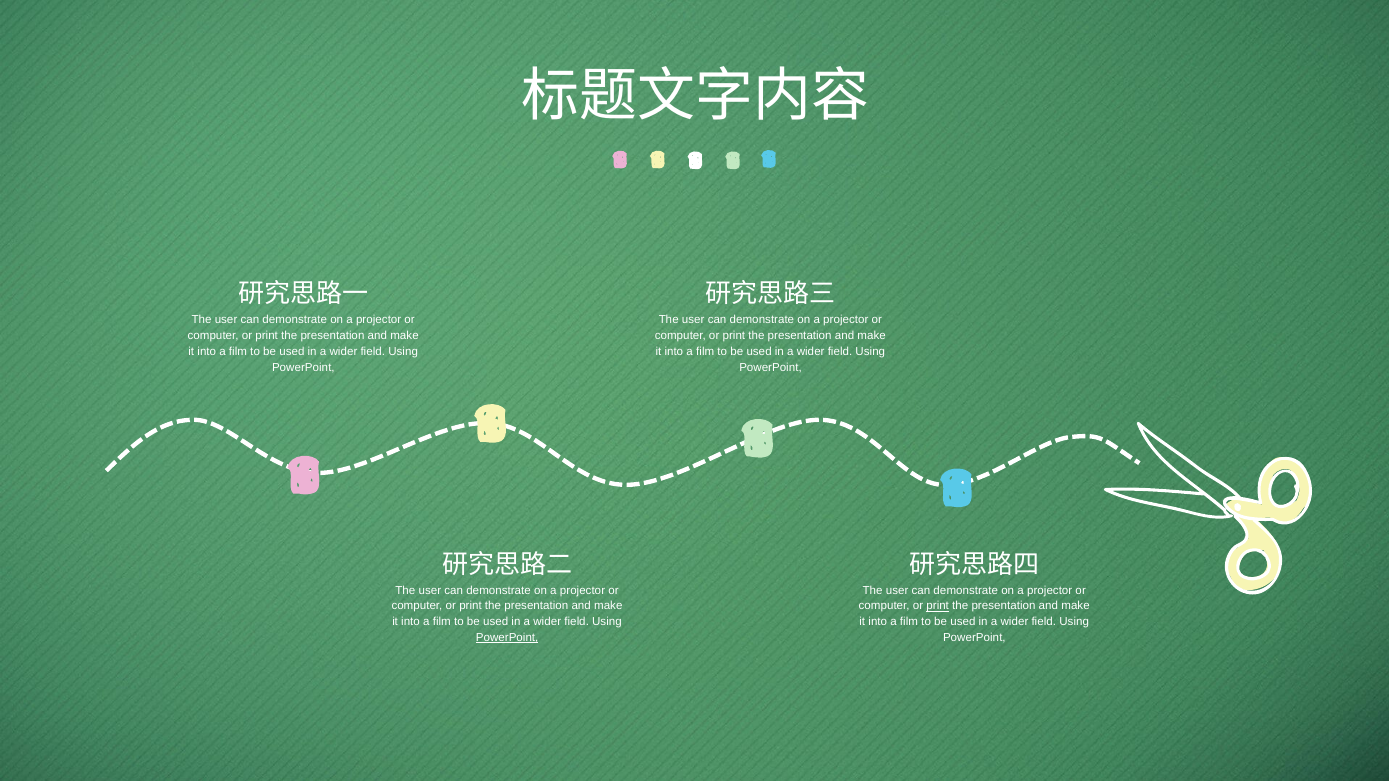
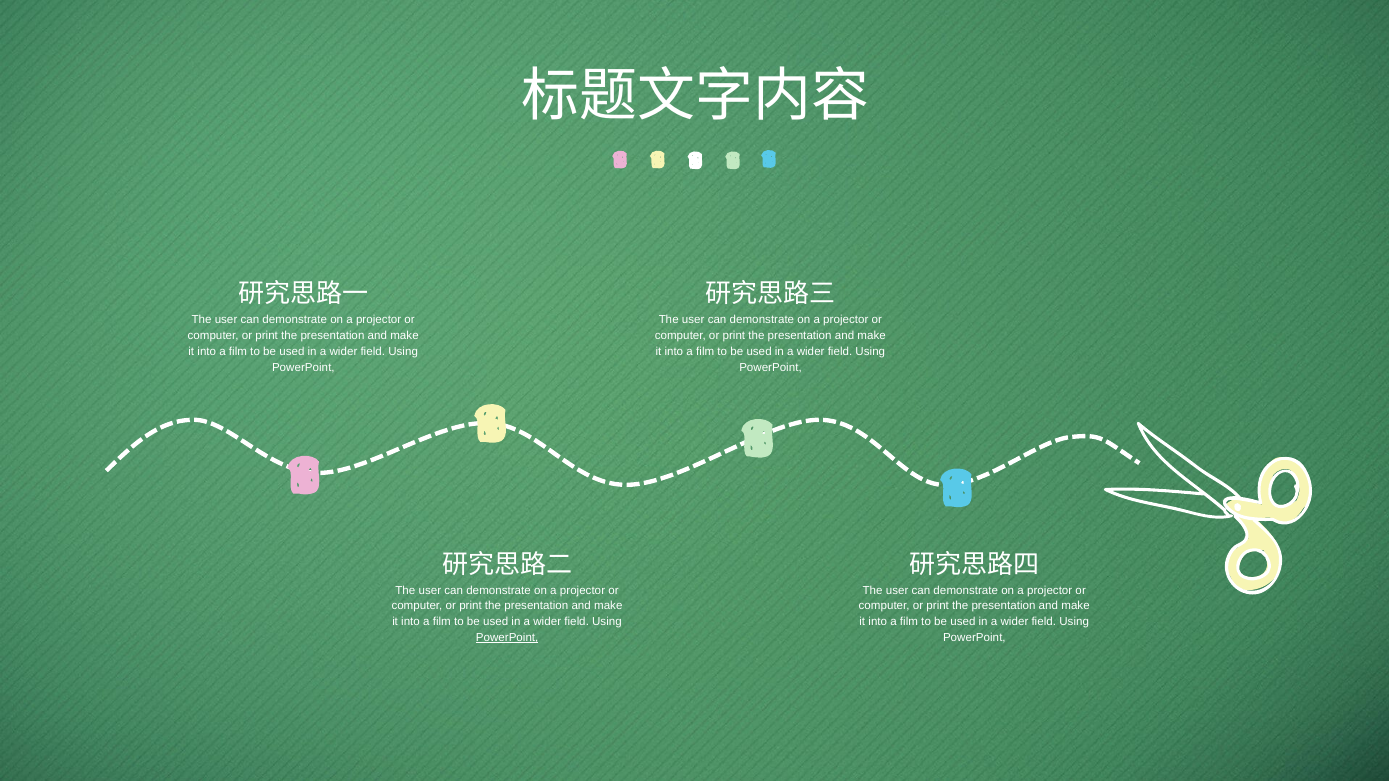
print underline: present -> none (938, 606)
